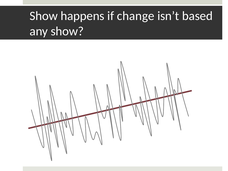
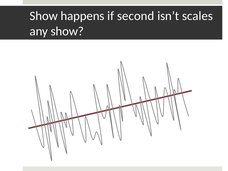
change: change -> second (136, 16)
based: based -> scales (197, 16)
